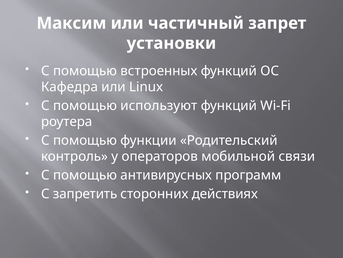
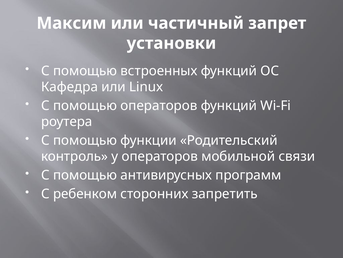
помощью используют: используют -> операторов (159, 105)
запретить: запретить -> ребенком (85, 193)
действиях: действиях -> запретить (225, 193)
